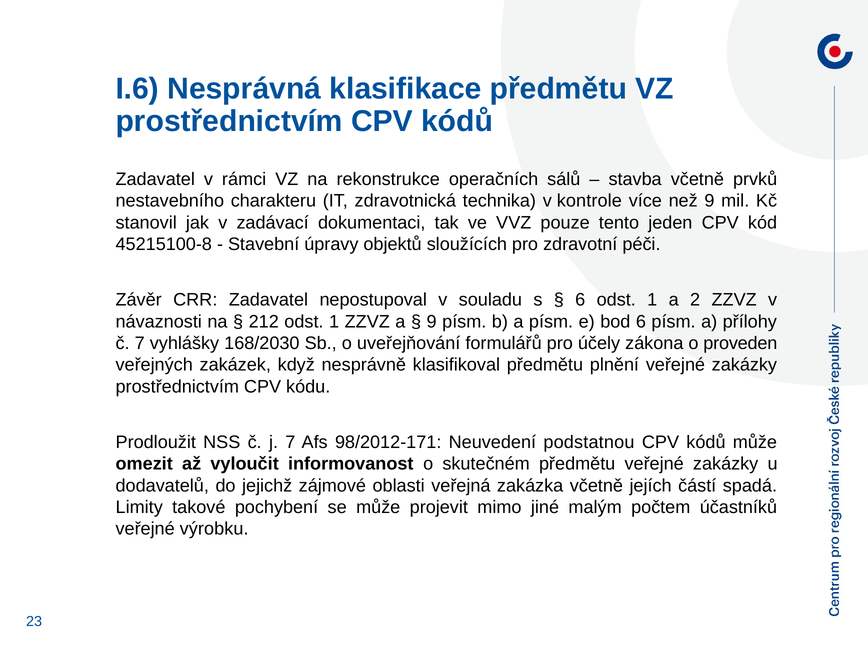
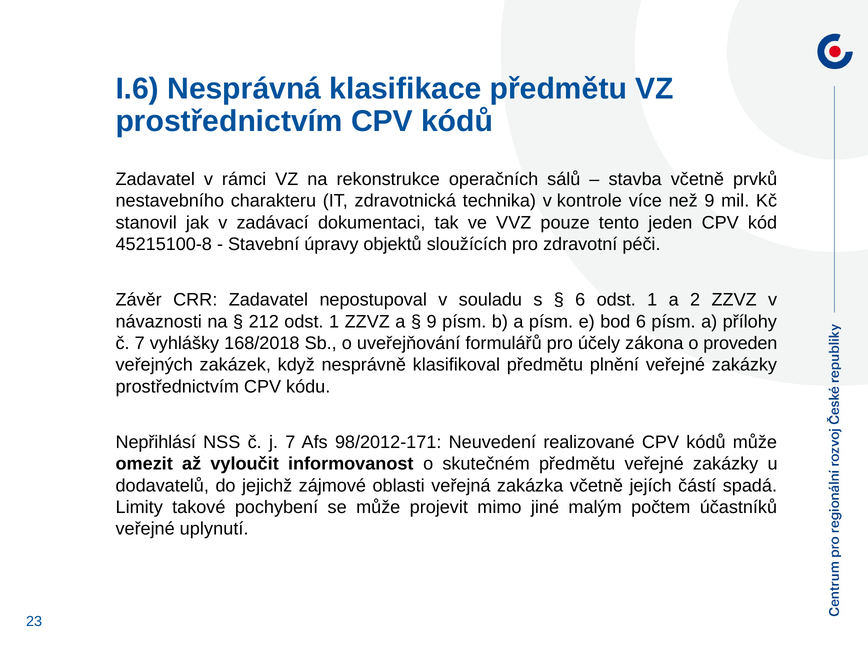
168/2030: 168/2030 -> 168/2018 (262, 343)
Prodloužit: Prodloužit -> Nepřihlásí (156, 442)
podstatnou: podstatnou -> realizované (589, 442)
výrobku: výrobku -> uplynutí (214, 529)
